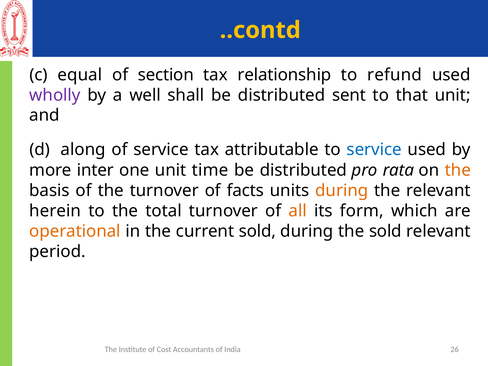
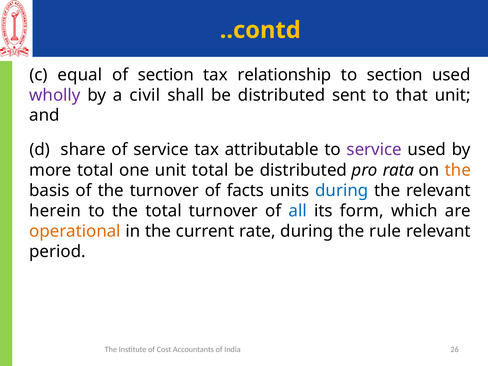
to refund: refund -> section (395, 75)
well: well -> civil (145, 95)
along: along -> share (83, 150)
service colour: blue -> purple (374, 150)
more inter: inter -> total (95, 170)
unit time: time -> total (210, 170)
during colour: orange -> blue (342, 191)
all colour: orange -> blue (298, 211)
current sold: sold -> rate (257, 231)
the sold: sold -> rule (385, 231)
